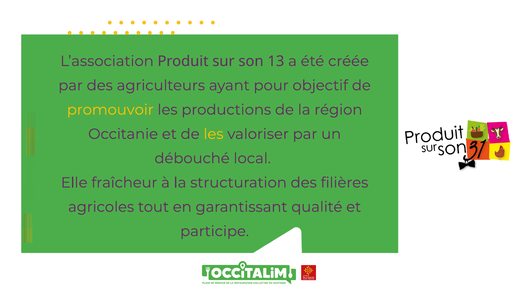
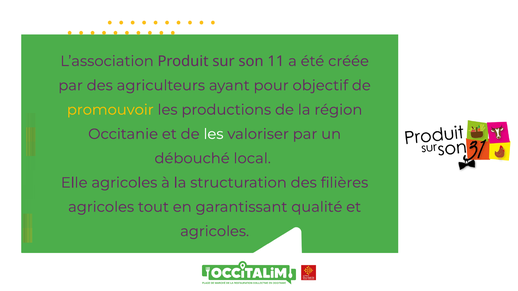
13: 13 -> 11 (276, 61)
les colour: yellow -> white (213, 134)
Elle fraîcheur: fraîcheur -> agricoles (124, 183)
participe: participe -> agricoles (215, 232)
